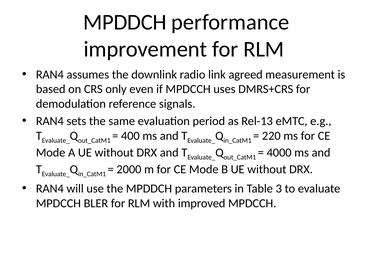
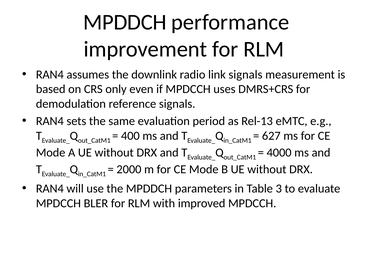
link agreed: agreed -> signals (245, 74)
220: 220 -> 627 (271, 136)
